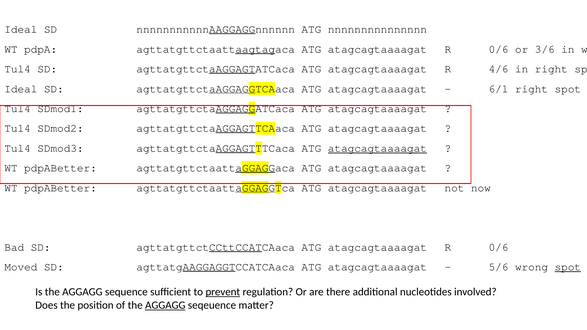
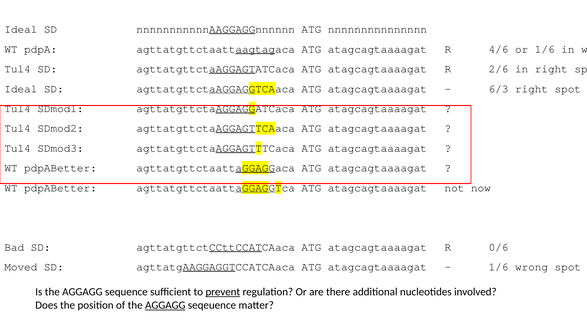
0/6: 0/6 -> 4/6 (499, 49)
or 3/6: 3/6 -> 1/6 (545, 49)
4/6: 4/6 -> 2/6 (499, 69)
6/1: 6/1 -> 6/3 (499, 89)
atagcagtaaaagat underline: present -> none (377, 148)
5/6: 5/6 -> 1/6 (499, 267)
spot underline: present -> none (568, 267)
